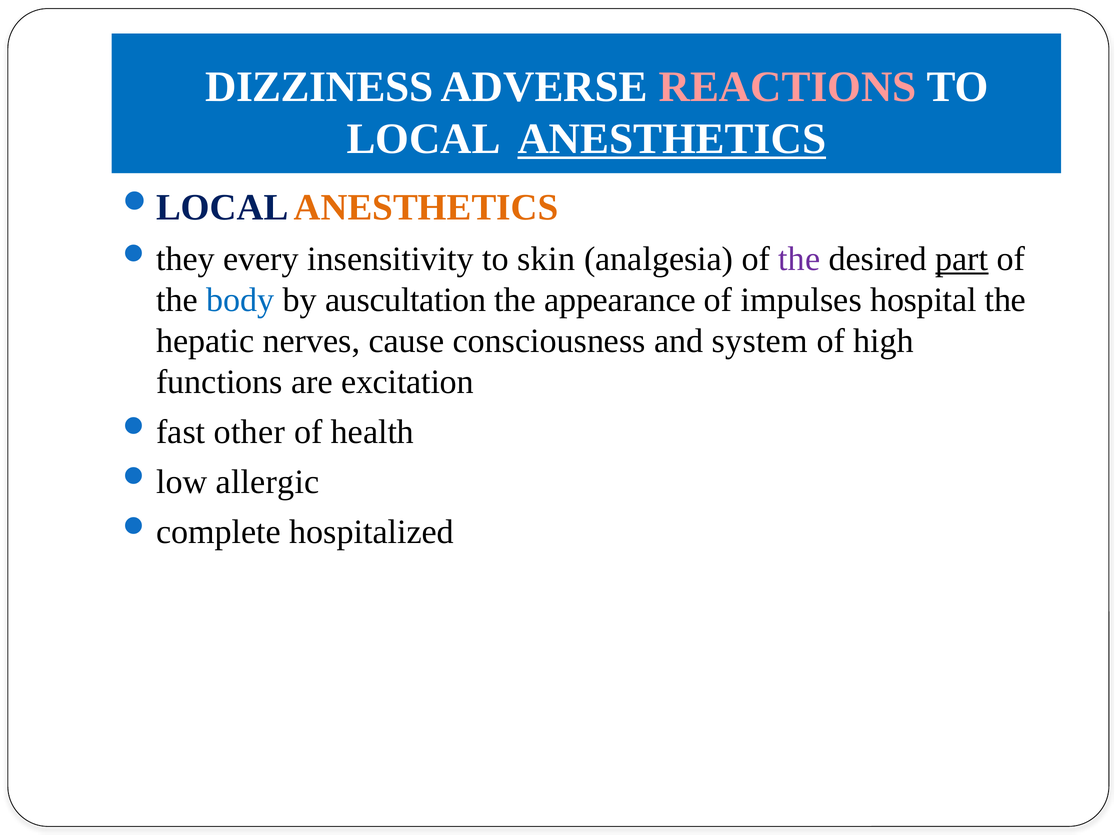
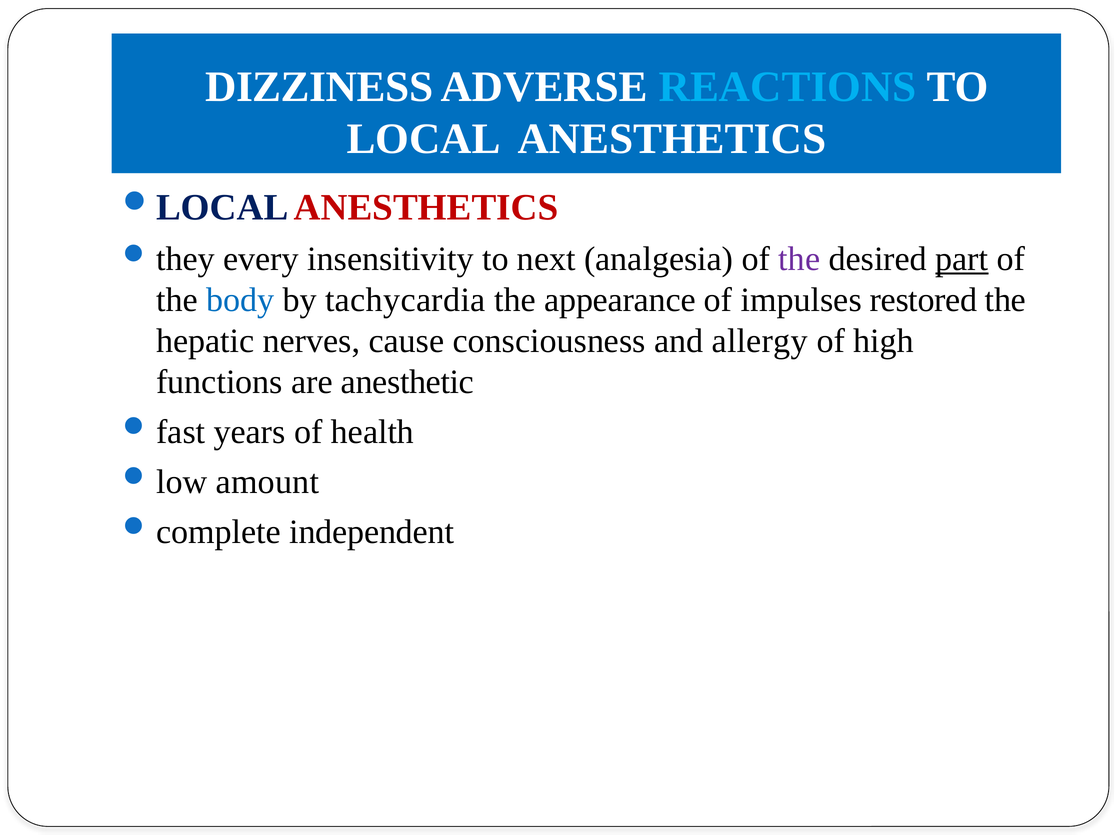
REACTIONS colour: pink -> light blue (788, 87)
ANESTHETICS underline: present -> none (672, 139)
ANESTHETICS colour: orange -> red (426, 207)
skin: skin -> next (546, 259)
auscultation: auscultation -> tachycardia (405, 300)
hospital: hospital -> restored (923, 300)
system: system -> allergy (760, 341)
excitation: excitation -> anesthetic (408, 382)
other: other -> years (250, 432)
allergic: allergic -> amount (267, 482)
hospitalized: hospitalized -> independent (372, 532)
